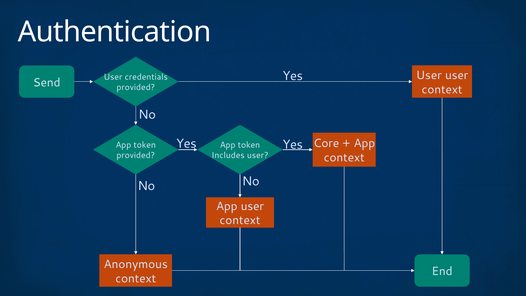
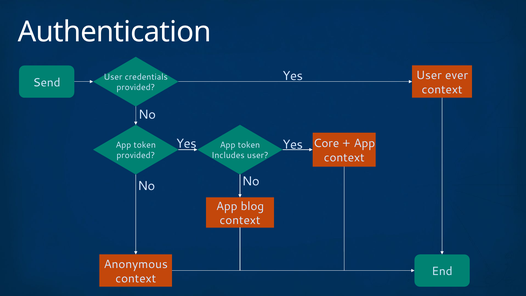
User user: user -> ever (457, 75)
App user: user -> blog (252, 206)
